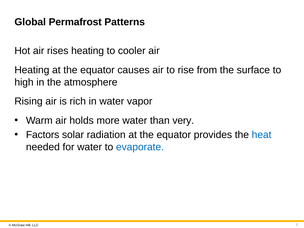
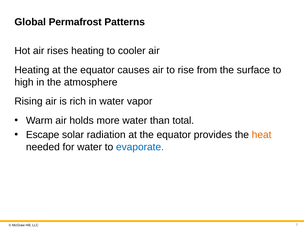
very: very -> total (183, 121)
Factors: Factors -> Escape (43, 135)
heat colour: blue -> orange (262, 135)
